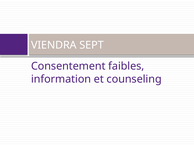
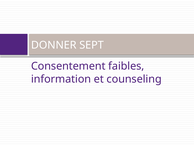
VIENDRA: VIENDRA -> DONNER (54, 45)
